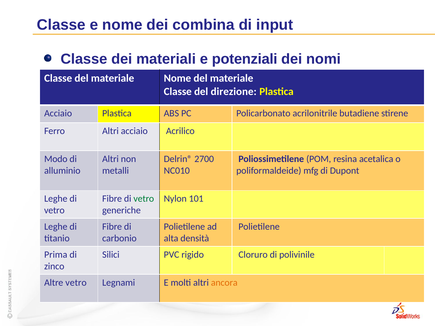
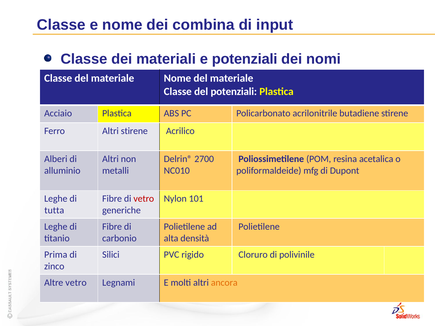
del direzione: direzione -> potenziali (234, 92)
Altri acciaio: acciaio -> stirene (134, 131)
Modo: Modo -> Alberi (56, 159)
vetro colour: green -> red (144, 199)
vetro: vetro -> tutta (54, 211)
